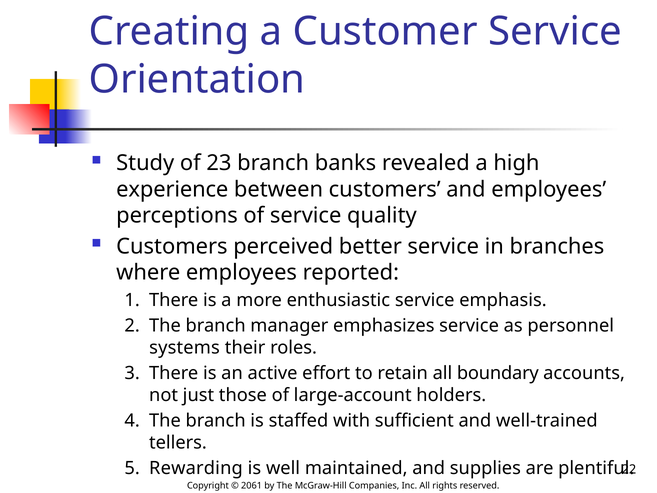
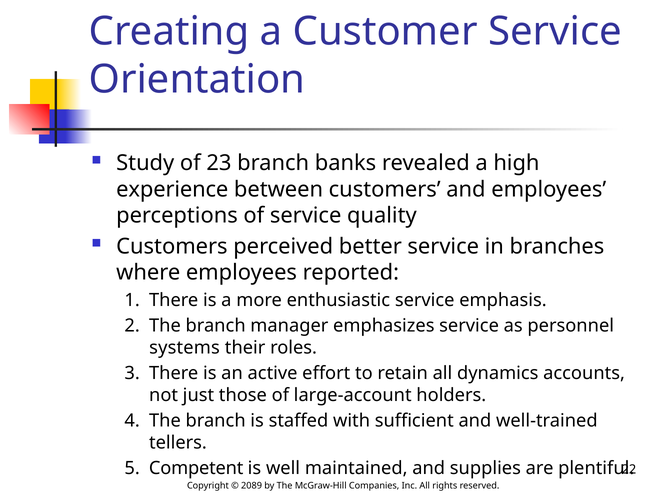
boundary: boundary -> dynamics (498, 373)
Rewarding: Rewarding -> Competent (196, 468)
2061: 2061 -> 2089 (252, 485)
